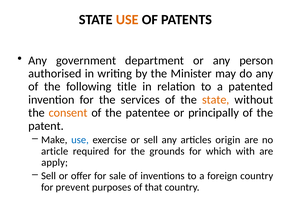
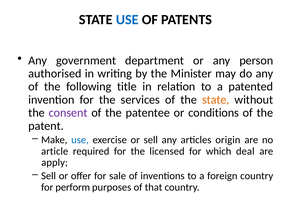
USE colour: orange -> blue (127, 20)
consent colour: orange -> purple (68, 113)
principally: principally -> conditions (214, 113)
grounds: grounds -> licensed (167, 151)
with: with -> deal (245, 151)
prevent: prevent -> perform (73, 187)
